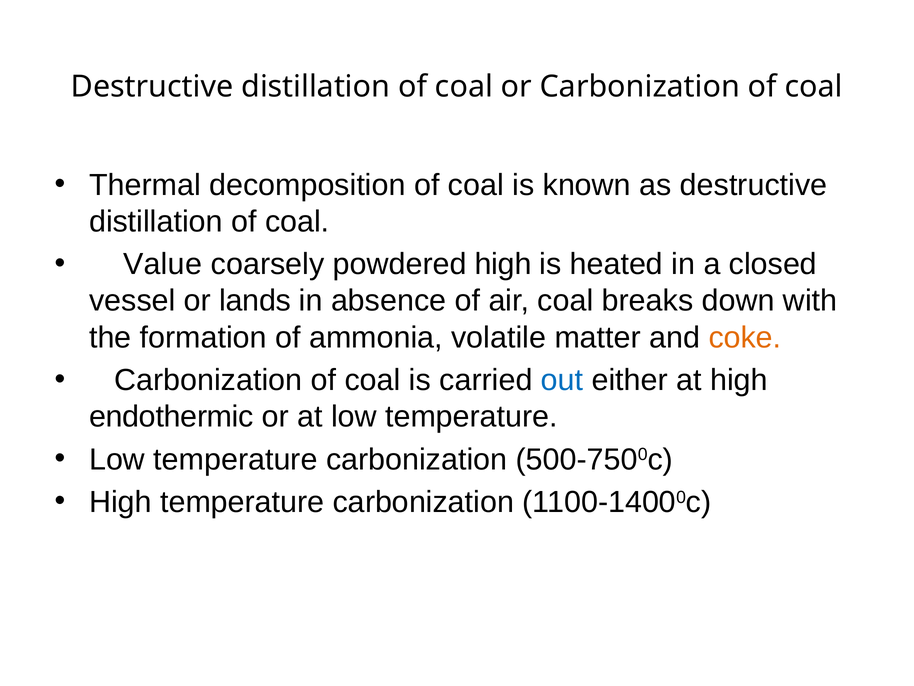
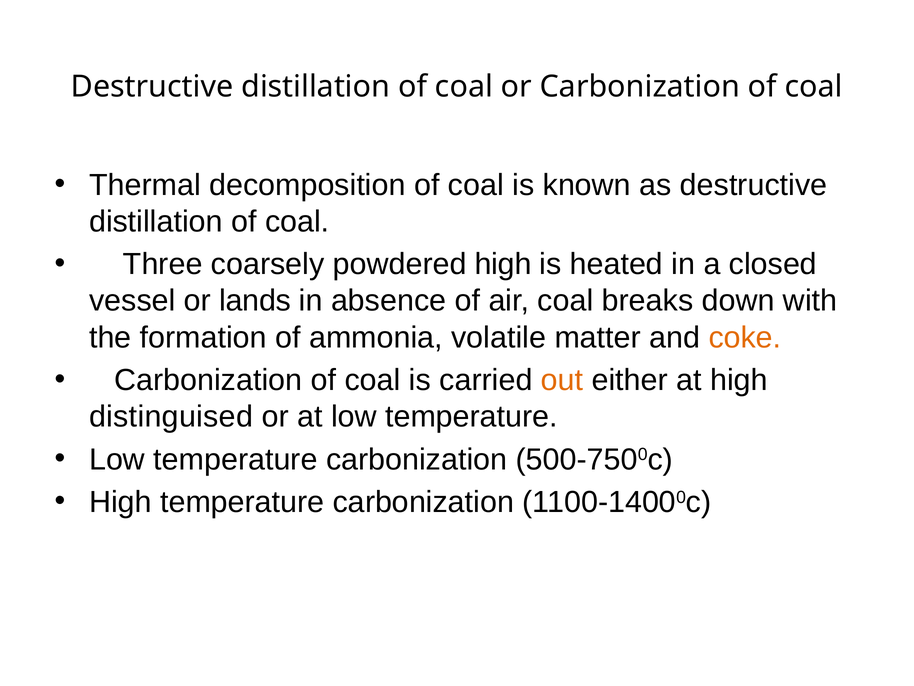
Value: Value -> Three (163, 264)
out colour: blue -> orange (562, 380)
endothermic: endothermic -> distinguised (171, 416)
